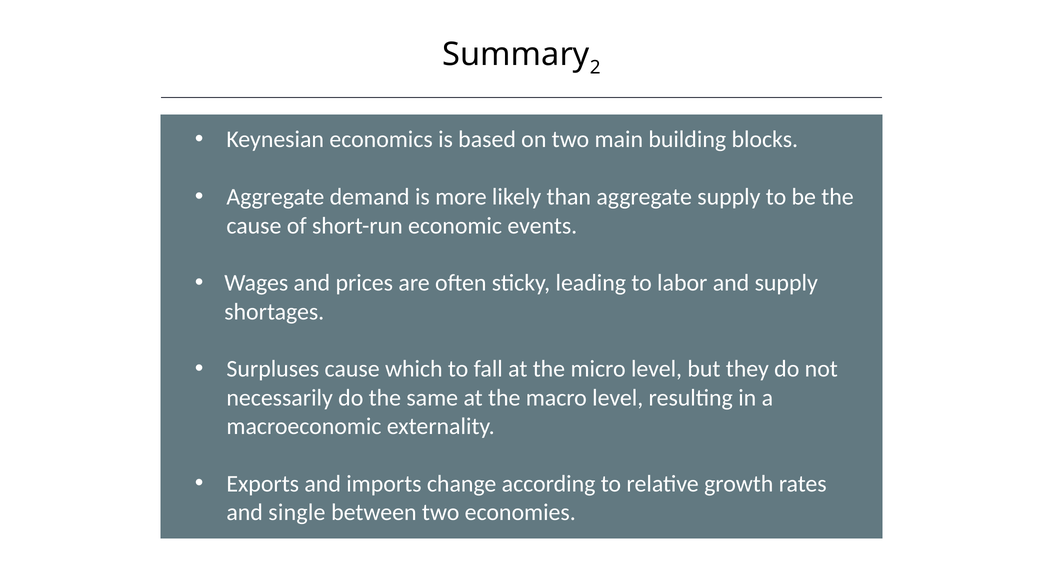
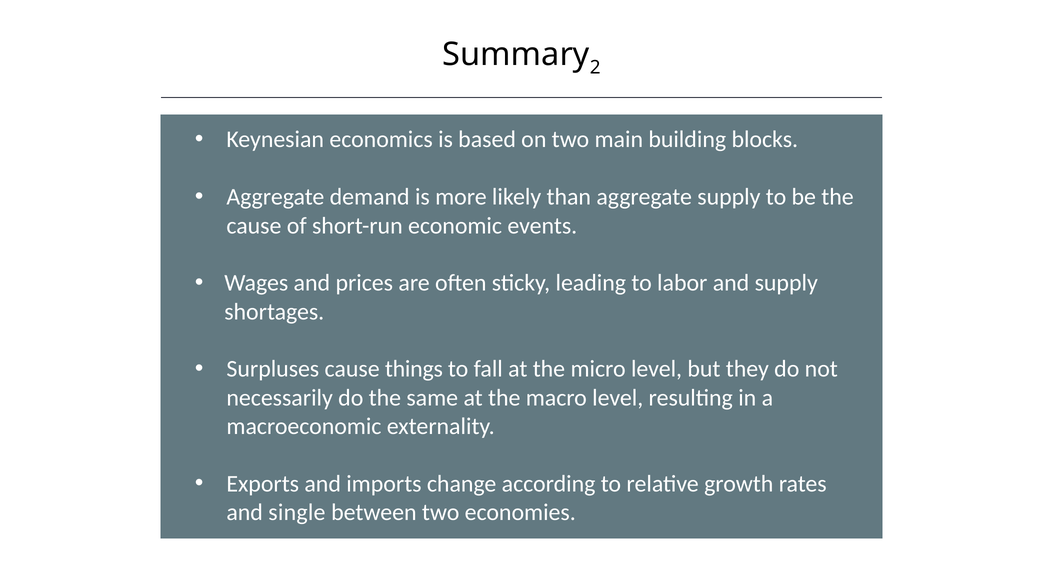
which: which -> things (414, 369)
